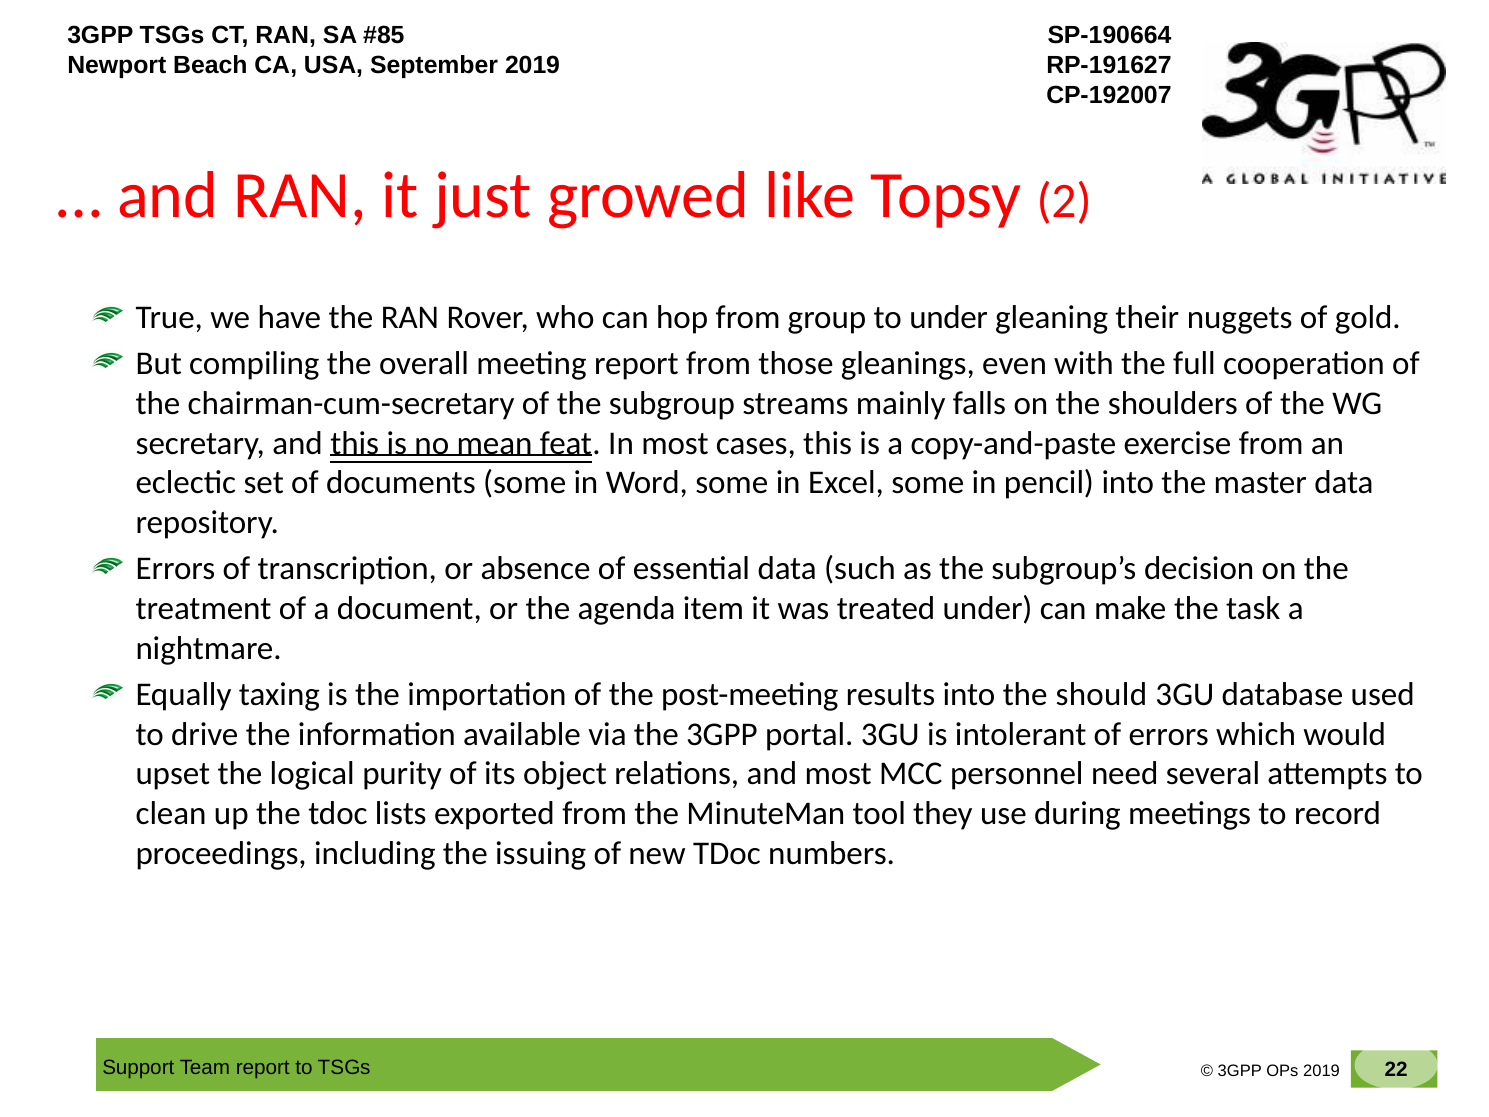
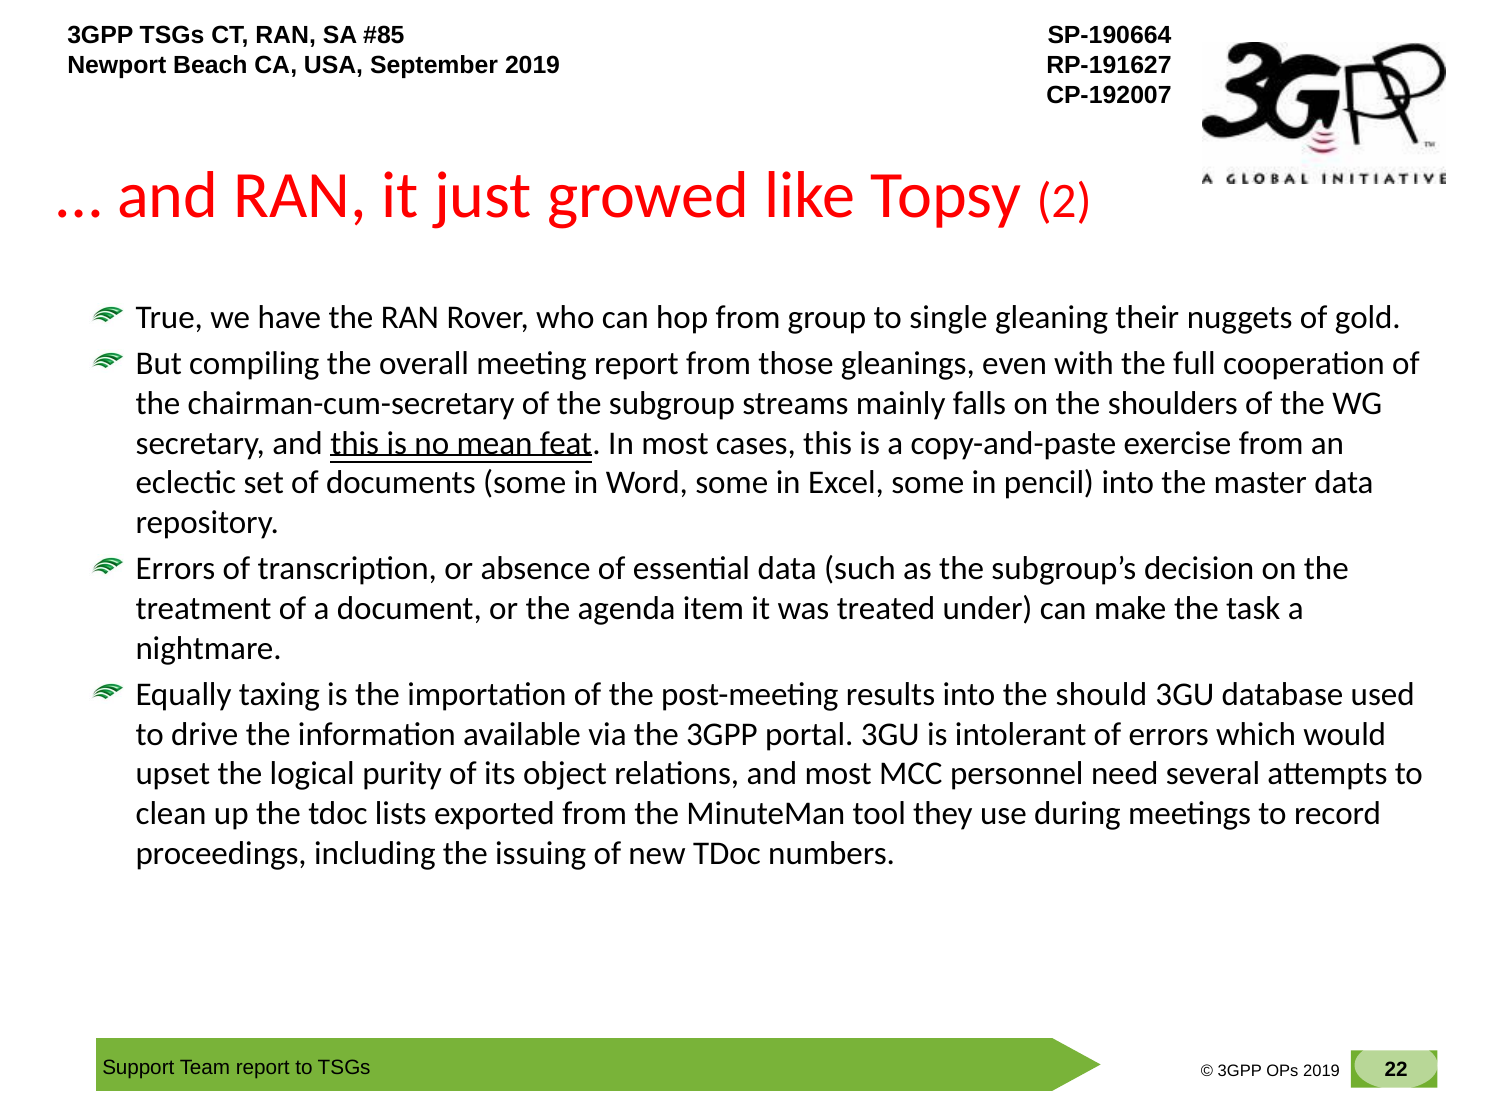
to under: under -> single (948, 317)
